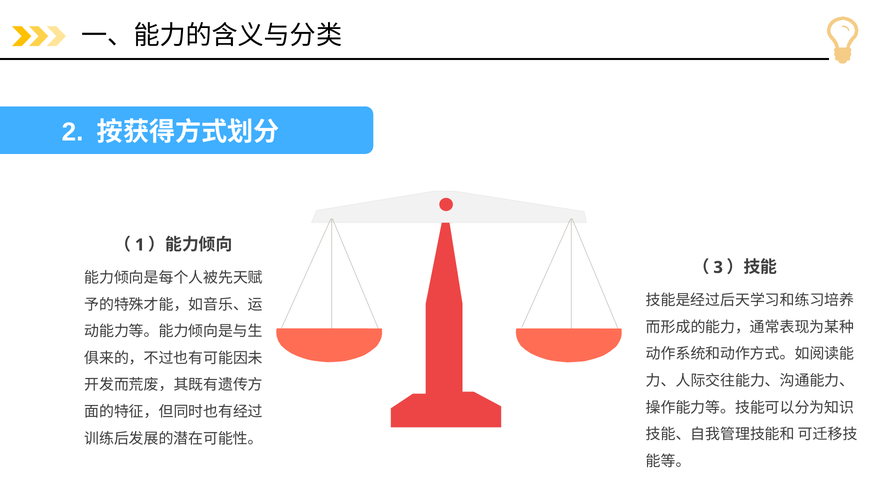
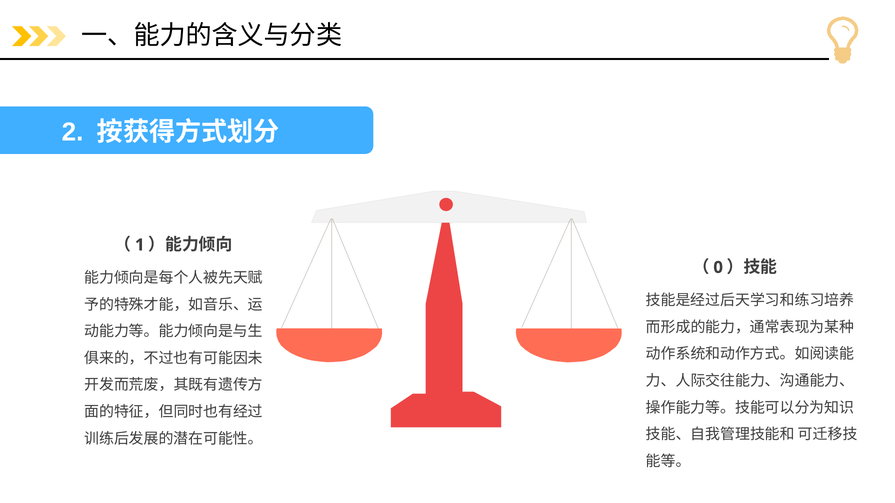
3: 3 -> 0 (718, 268)
